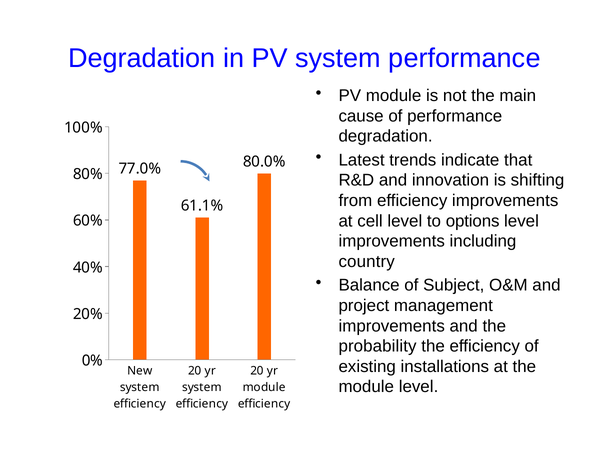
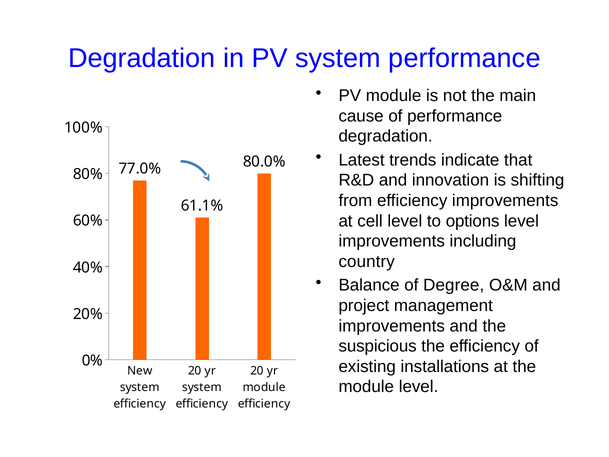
Subject: Subject -> Degree (454, 285)
probability: probability -> suspicious (378, 346)
